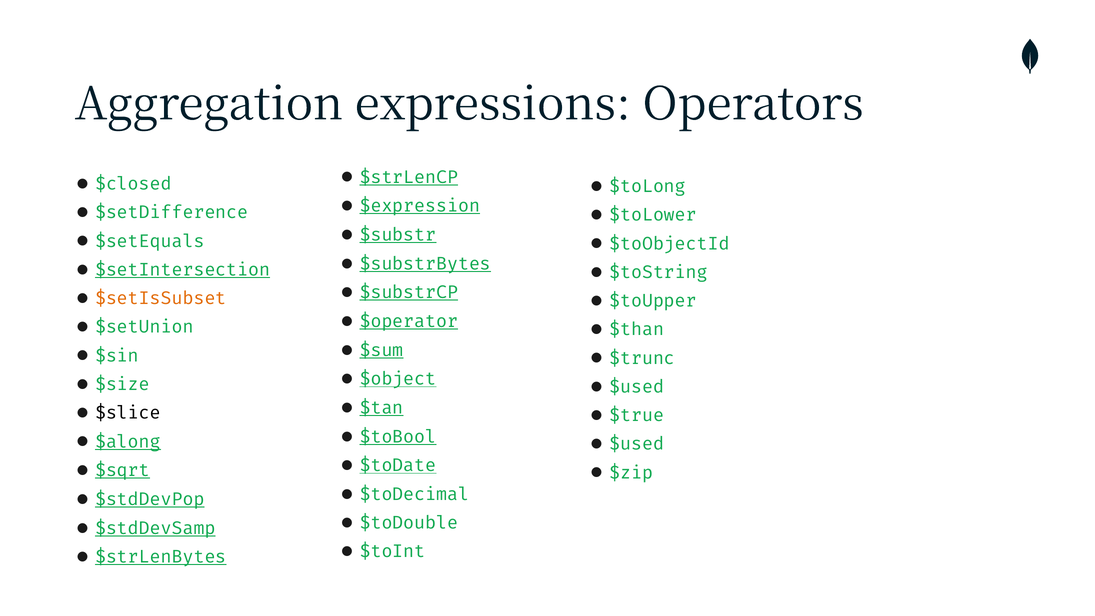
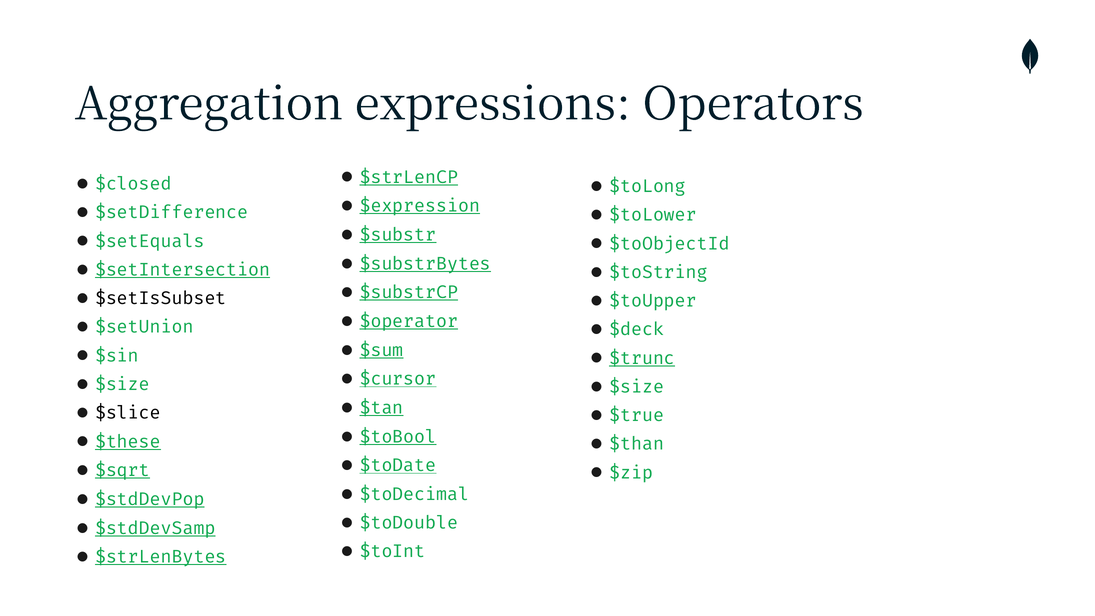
$setIsSubset colour: orange -> black (161, 298)
$than: $than -> $deck (637, 329)
$trunc underline: none -> present (642, 358)
$object: $object -> $cursor (398, 379)
$used: $used -> $size (637, 387)
$along: $along -> $these (128, 441)
$used: $used -> $than (637, 444)
